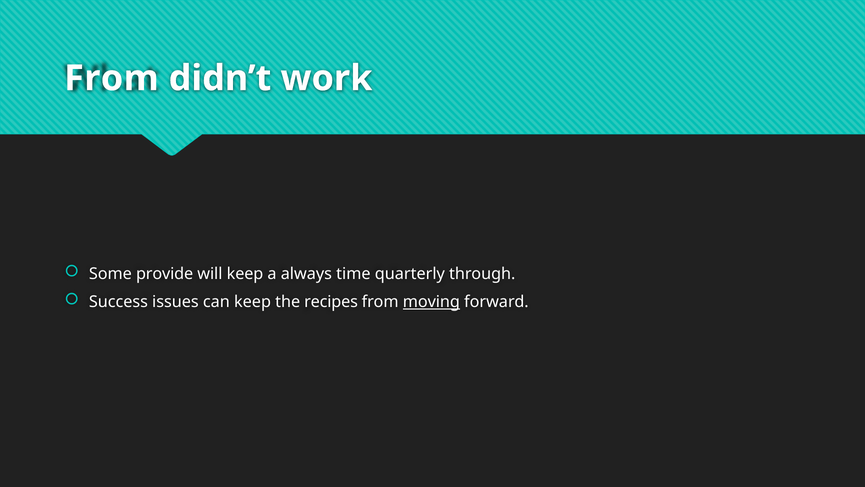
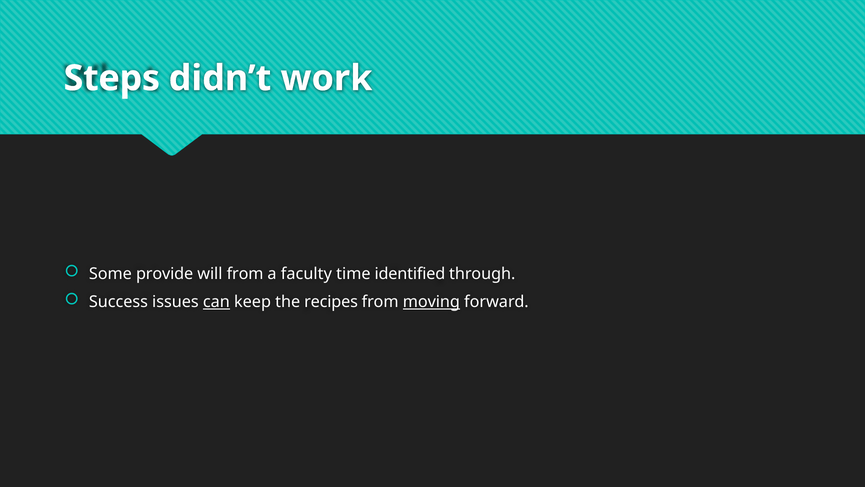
From: From -> Steps (112, 78)
will keep: keep -> from (245, 274)
always: always -> faculty (306, 274)
quarterly: quarterly -> identified (410, 274)
can underline: none -> present (216, 302)
